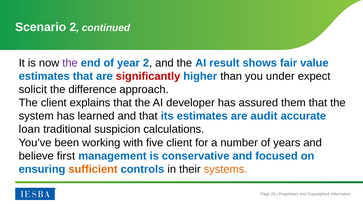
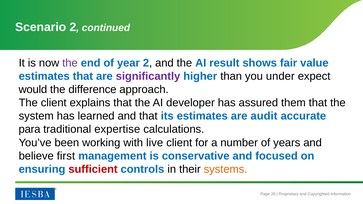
significantly colour: red -> purple (148, 76)
solicit: solicit -> would (33, 90)
loan: loan -> para (30, 129)
suspicion: suspicion -> expertise (117, 129)
five: five -> live (155, 143)
sufficient colour: orange -> red (93, 169)
